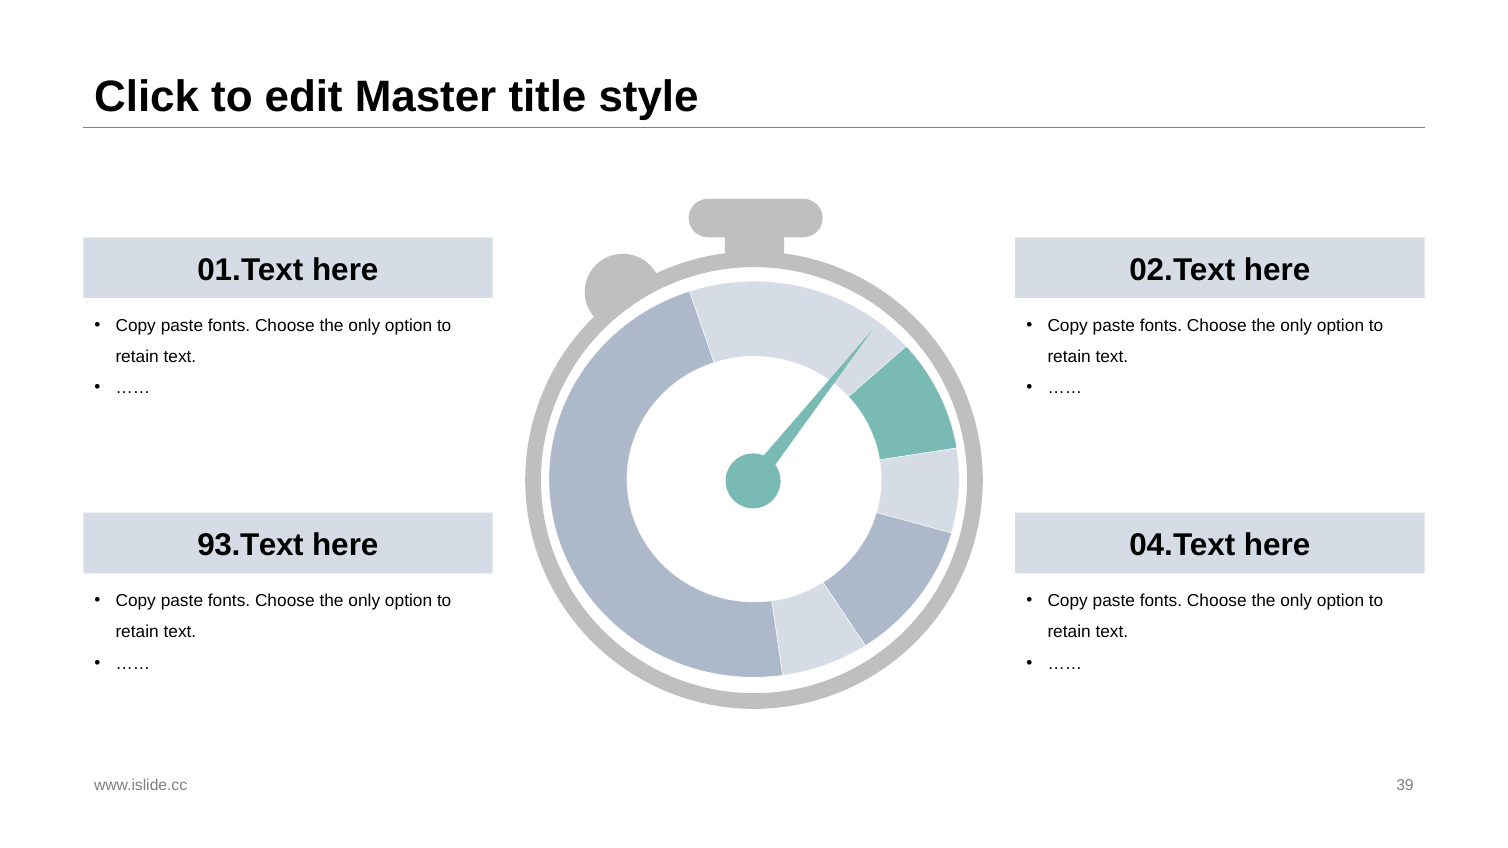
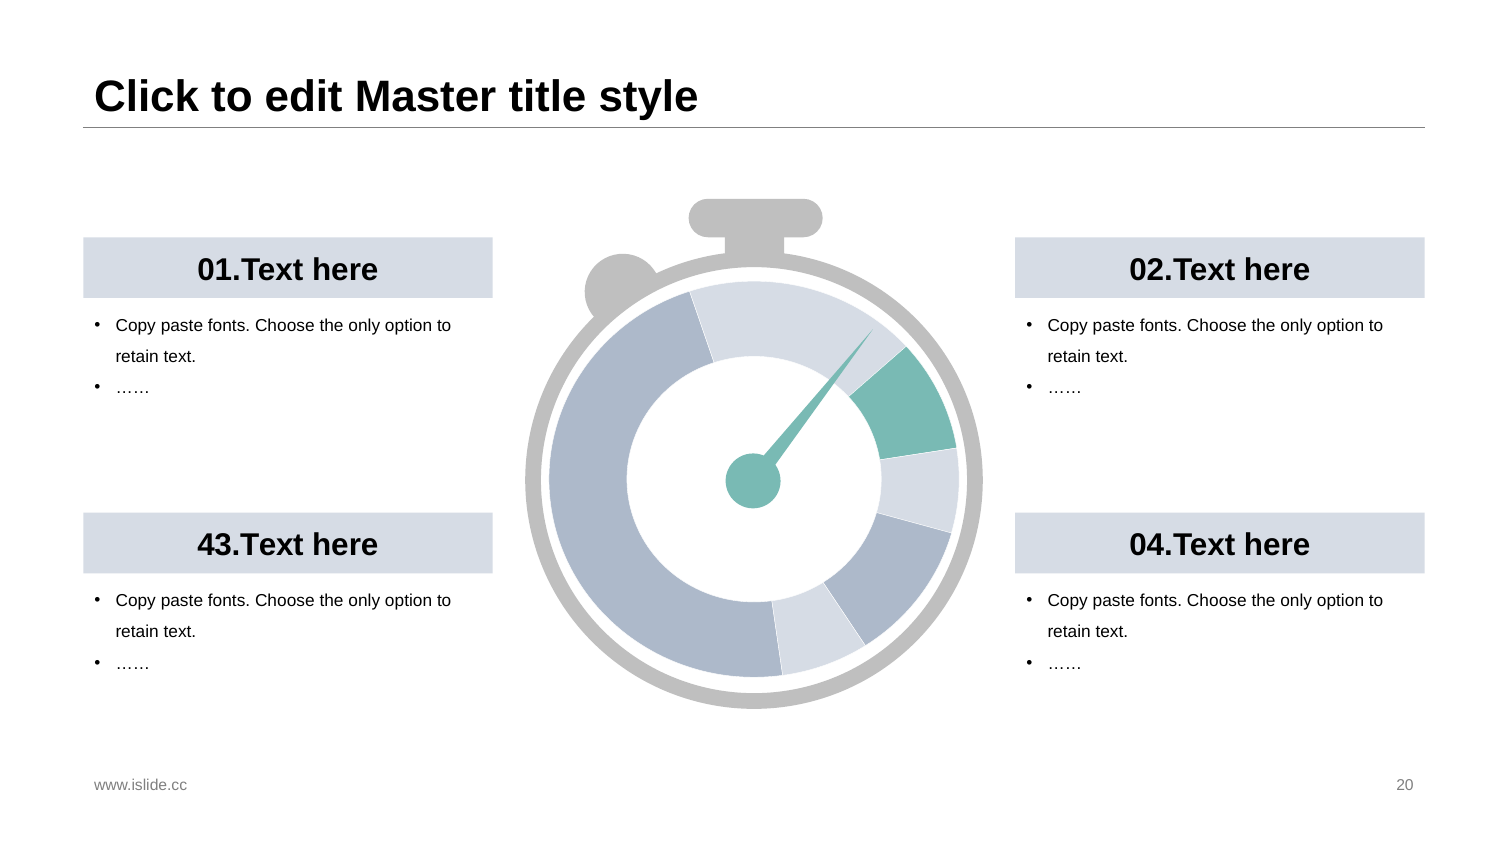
93.Text: 93.Text -> 43.Text (251, 545)
39: 39 -> 20 (1405, 786)
